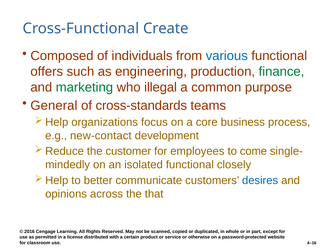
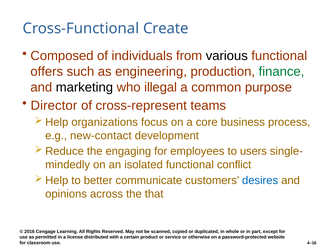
various colour: blue -> black (227, 56)
marketing colour: green -> black (84, 87)
General: General -> Director (54, 106)
cross-standards: cross-standards -> cross-represent (141, 106)
customer: customer -> engaging (128, 151)
come: come -> users (253, 151)
closely: closely -> conflict (234, 165)
